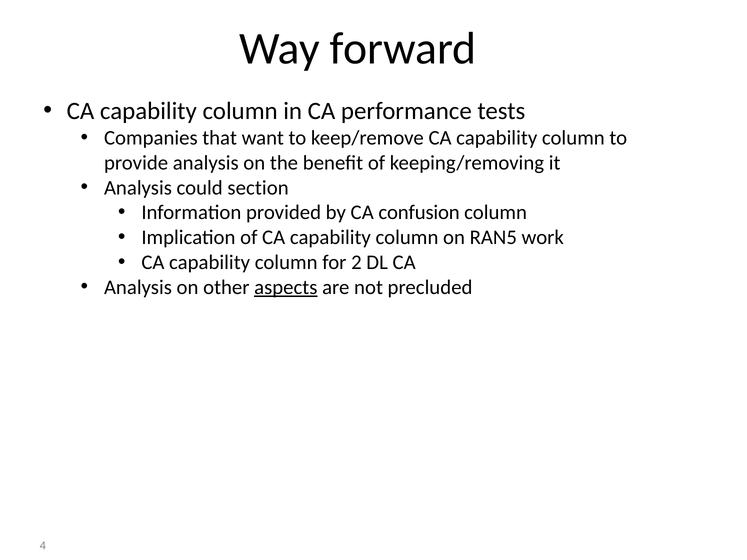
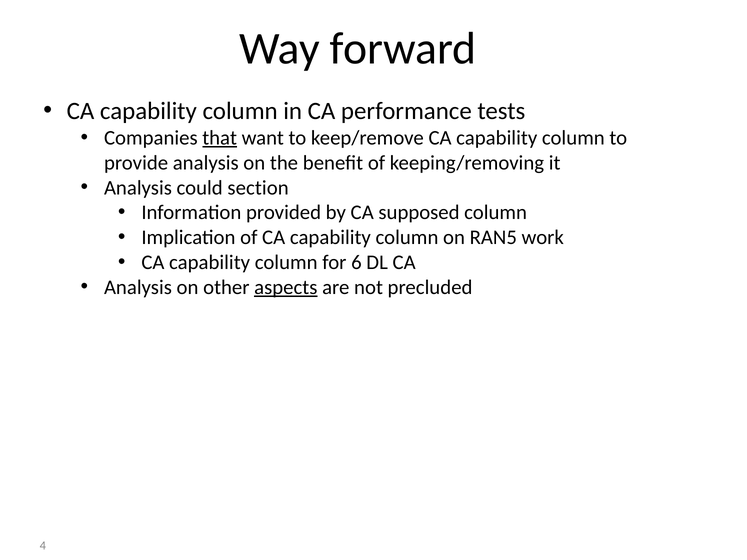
that underline: none -> present (220, 138)
confusion: confusion -> supposed (419, 213)
2: 2 -> 6 (356, 263)
